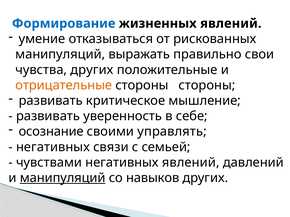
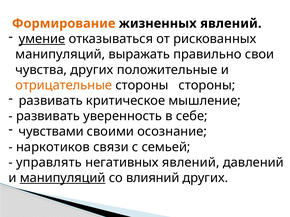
Формирование colour: blue -> orange (64, 24)
умение underline: none -> present (42, 39)
осознание: осознание -> чувствами (51, 132)
управлять: управлять -> осознание (172, 132)
негативных: негативных -> наркотиков (53, 147)
чувствами: чувствами -> управлять (49, 163)
навыков: навыков -> влияний (153, 178)
